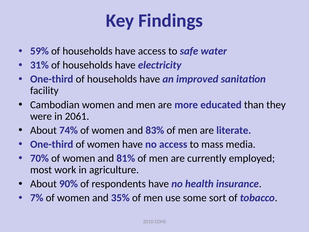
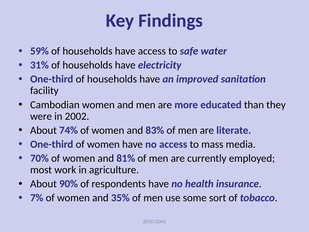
2061: 2061 -> 2002 (77, 116)
